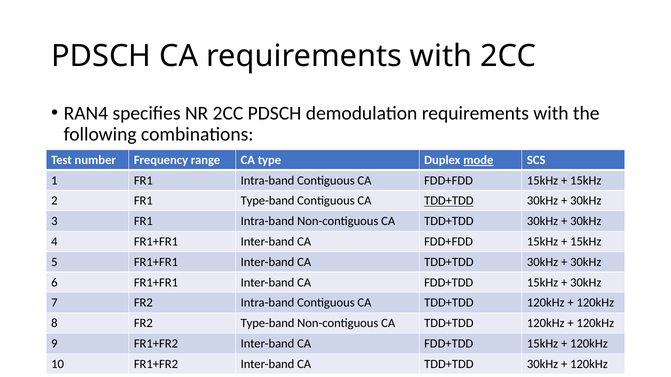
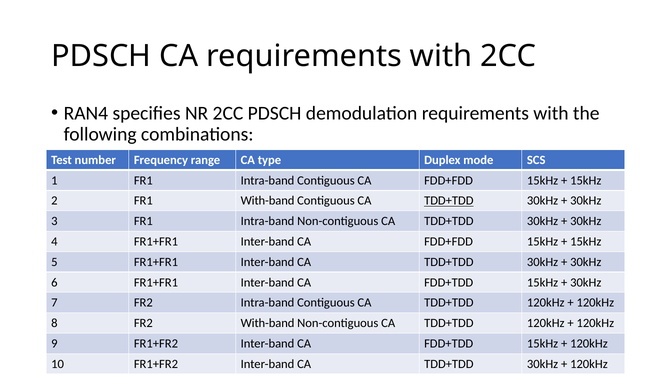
mode underline: present -> none (478, 160)
FR1 Type-band: Type-band -> With-band (268, 201)
FR2 Type-band: Type-band -> With-band (268, 324)
